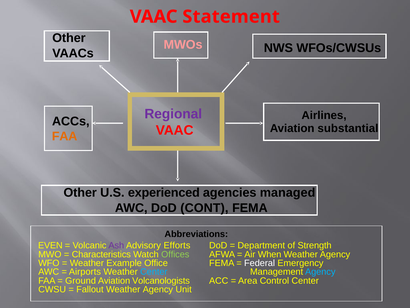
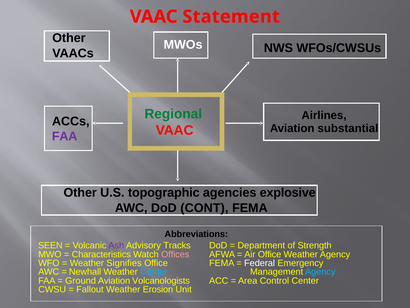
MWOs colour: pink -> white (183, 45)
Regional colour: purple -> green (173, 114)
FAA colour: orange -> purple (65, 136)
experienced: experienced -> topographic (164, 193)
managed: managed -> explosive (288, 193)
EVEN: EVEN -> SEEN (50, 245)
Efforts: Efforts -> Tracks (177, 245)
Offices colour: light green -> pink (175, 254)
Air When: When -> Office (270, 254)
Example: Example -> Signifies (124, 263)
Airports: Airports -> Newhall (85, 271)
Agency: Agency -> Erosion (158, 289)
